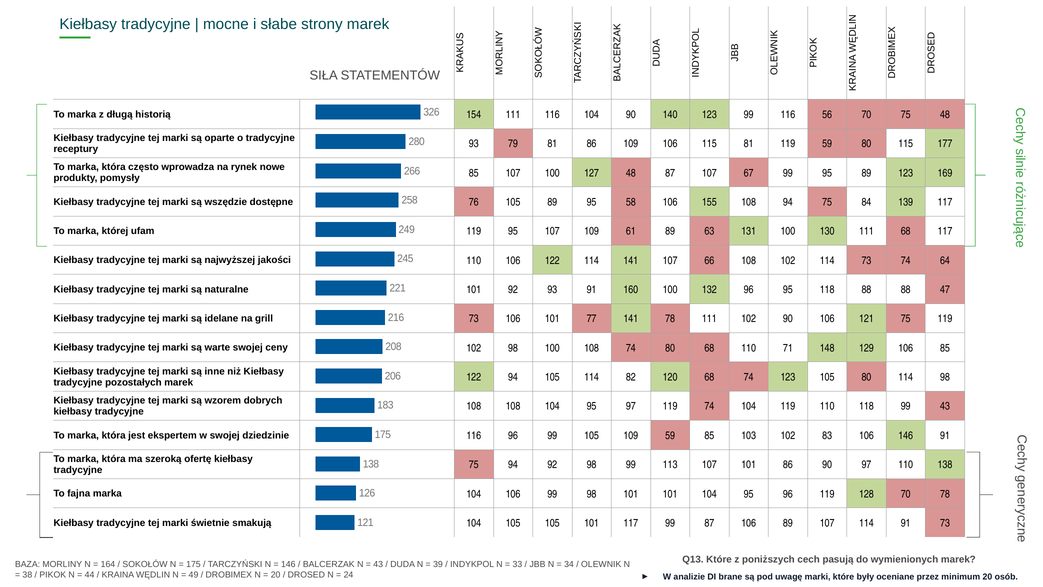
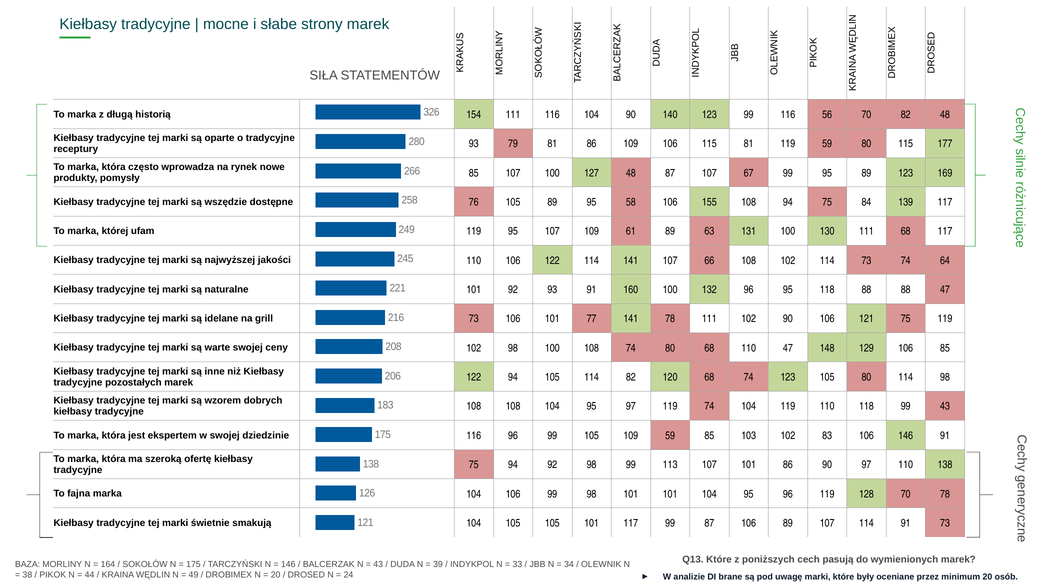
70 75: 75 -> 82 (906, 115)
110 71: 71 -> 47 (788, 348)
